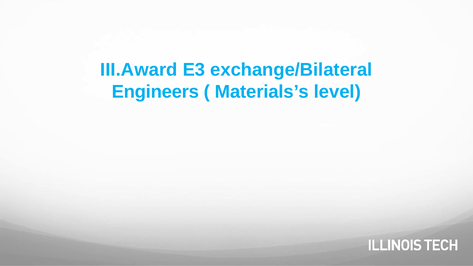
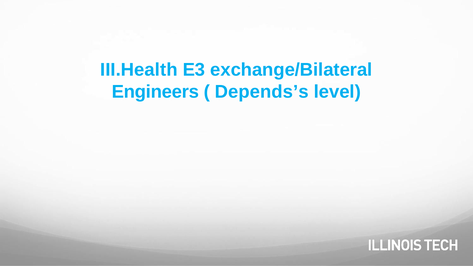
III.Award: III.Award -> III.Health (139, 70)
Materials’s: Materials’s -> Depends’s (262, 92)
